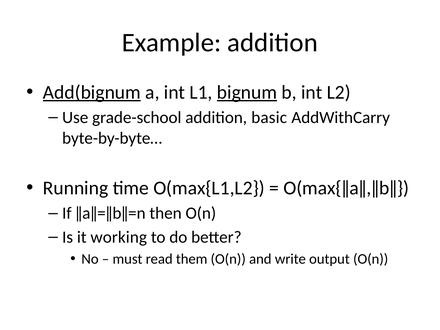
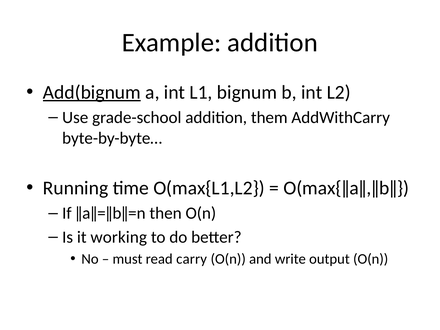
bignum underline: present -> none (247, 92)
basic: basic -> them (269, 118)
them: them -> carry (192, 259)
